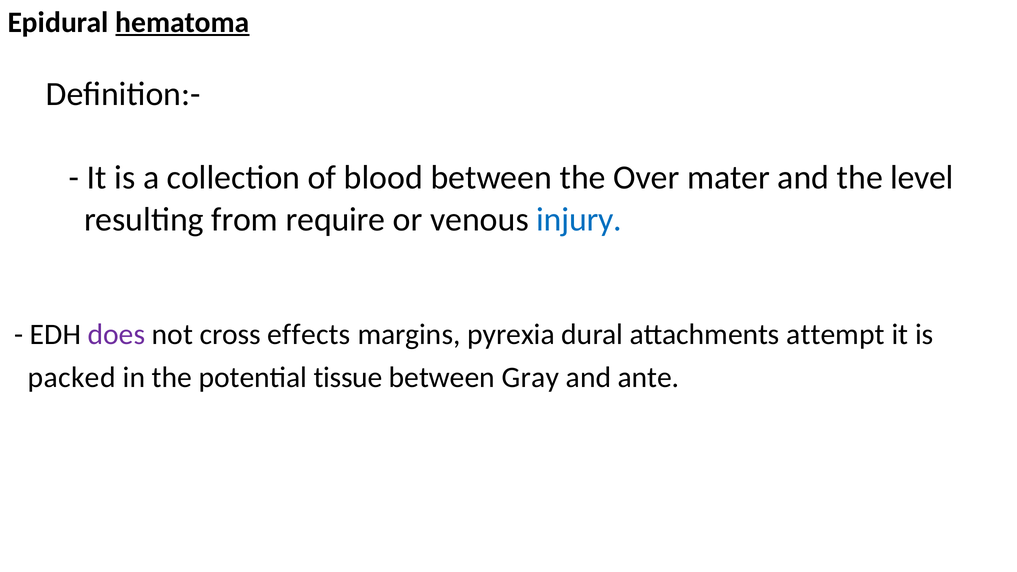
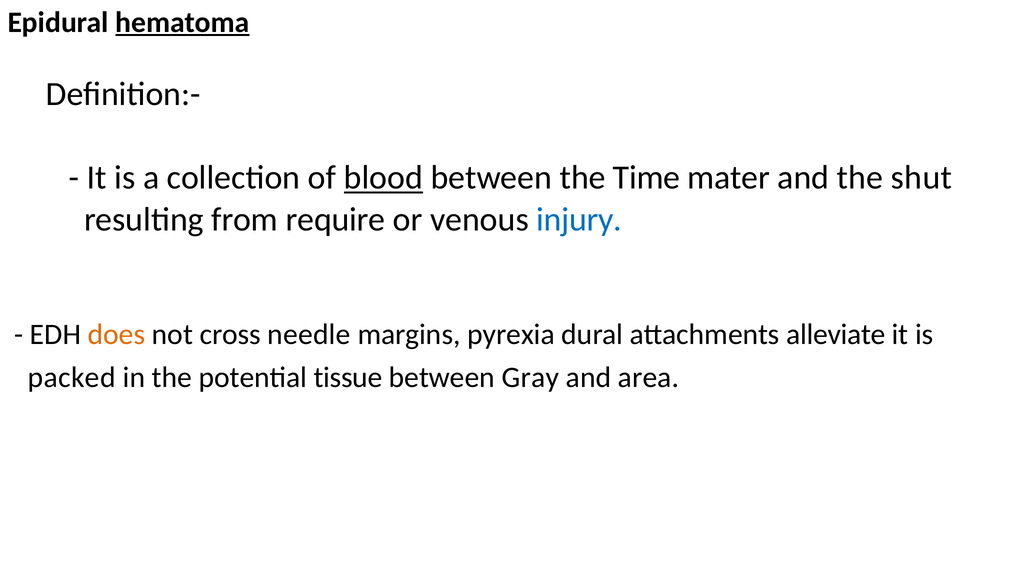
blood underline: none -> present (383, 178)
Over: Over -> Time (647, 178)
level: level -> shut (921, 178)
does colour: purple -> orange (117, 335)
effects: effects -> needle (309, 335)
attempt: attempt -> alleviate (836, 335)
ante: ante -> area (649, 377)
